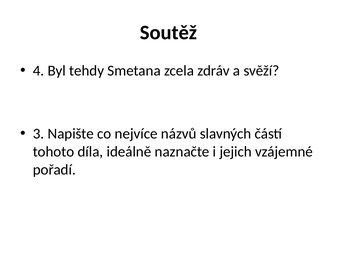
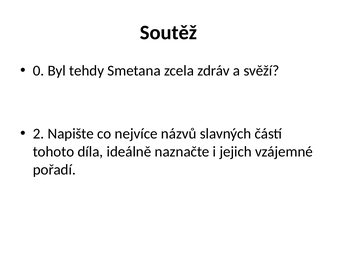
4: 4 -> 0 (39, 71)
3: 3 -> 2 (39, 134)
